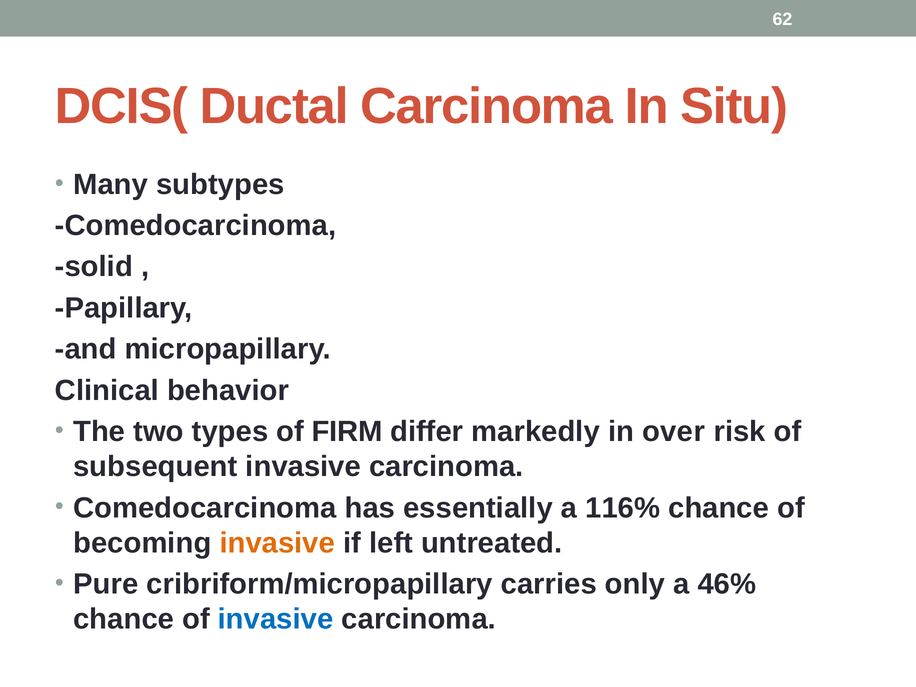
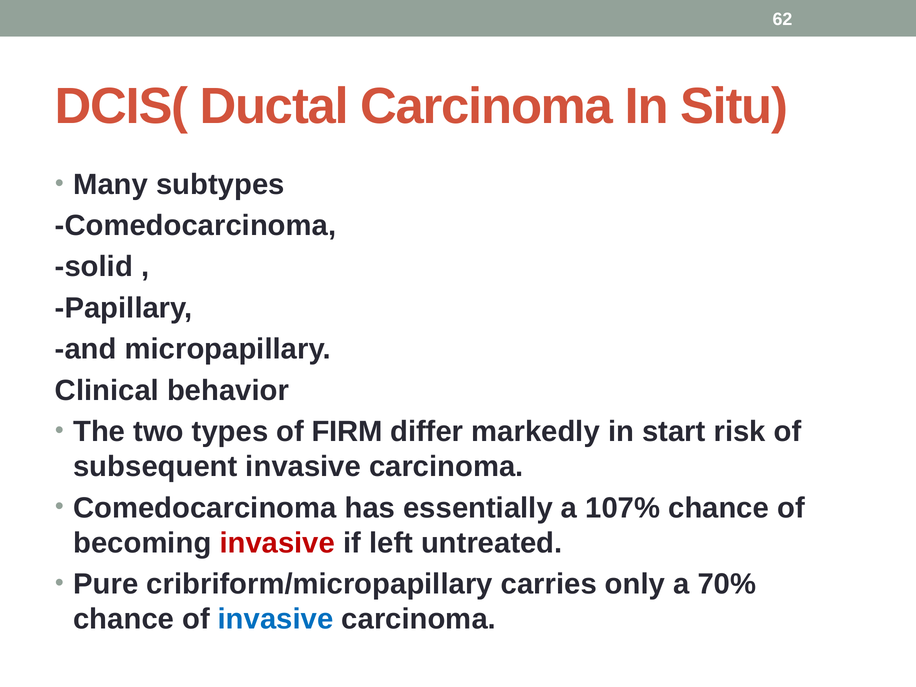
over: over -> start (674, 432)
116%: 116% -> 107% (623, 508)
invasive colour: orange -> red (277, 543)
46%: 46% -> 70% (727, 584)
